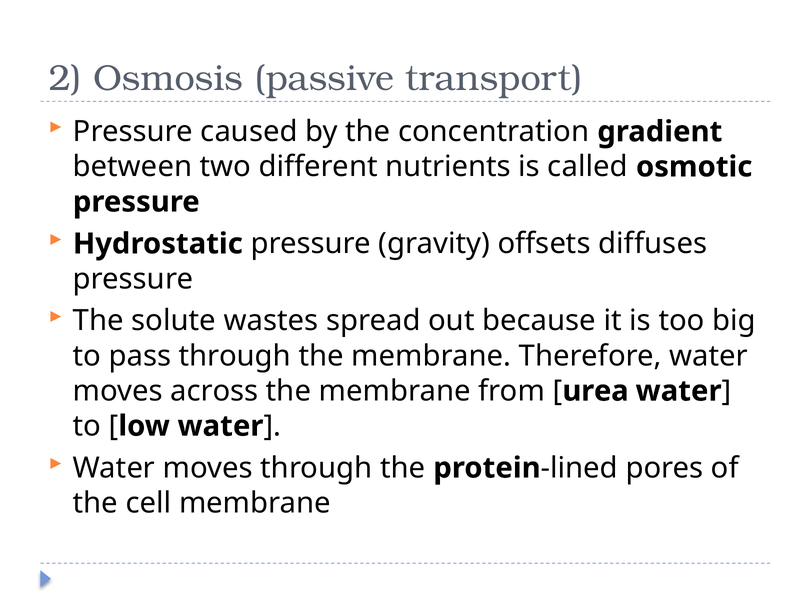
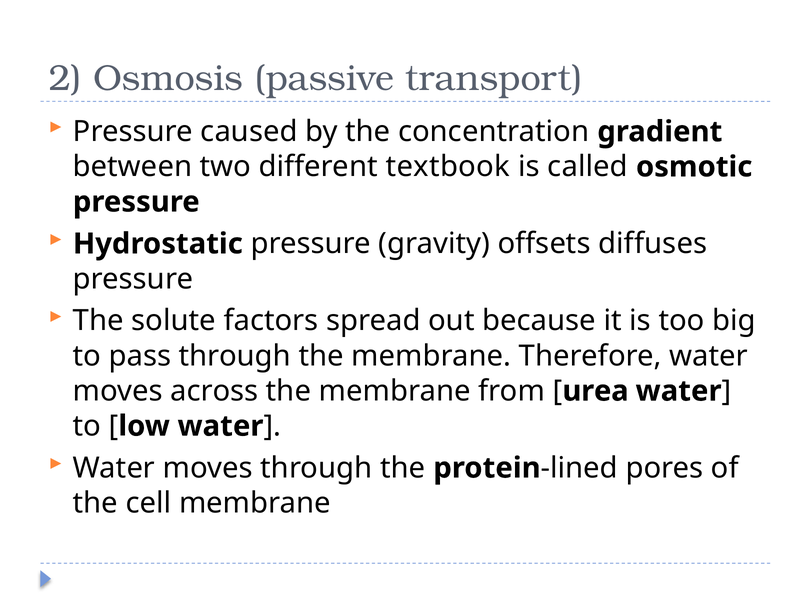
nutrients: nutrients -> textbook (448, 167)
wastes: wastes -> factors (271, 321)
